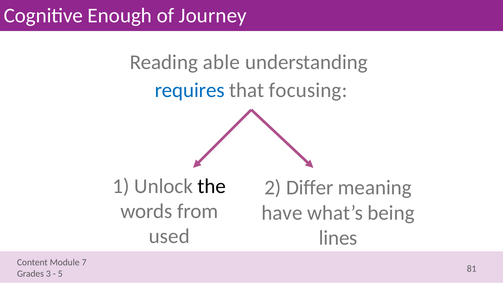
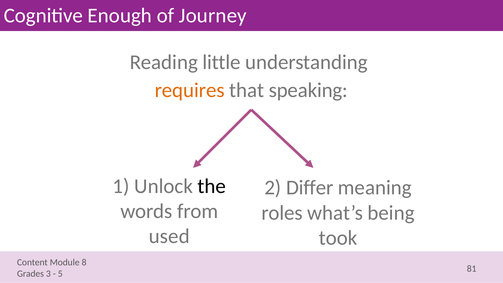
able: able -> little (222, 62)
requires colour: blue -> orange (190, 90)
focusing: focusing -> speaking (308, 90)
have: have -> roles (282, 213)
lines: lines -> took (338, 238)
7: 7 -> 8 (84, 262)
